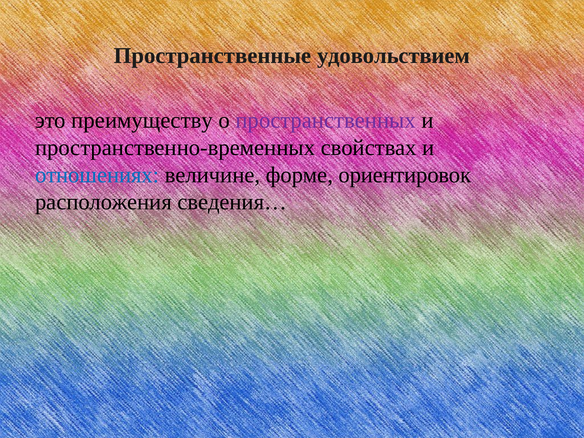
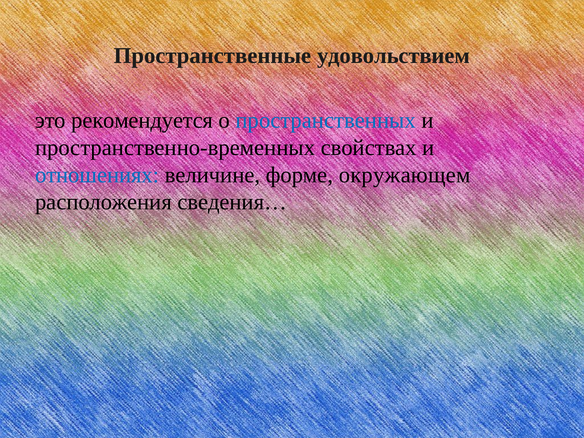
преимуществу: преимуществу -> рекомендуется (142, 120)
пространственных colour: purple -> blue (326, 120)
ориентировок: ориентировок -> окружающем (405, 175)
